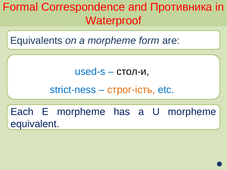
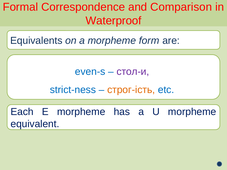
Противника: Противника -> Comparison (181, 7)
used-s: used-s -> even-s (90, 72)
стол-и colour: black -> purple (133, 72)
